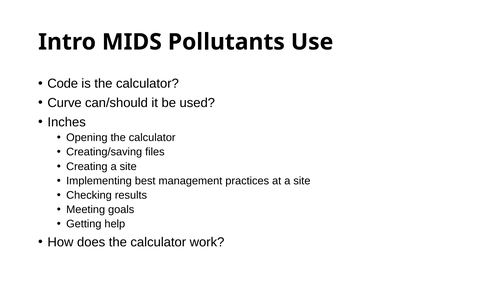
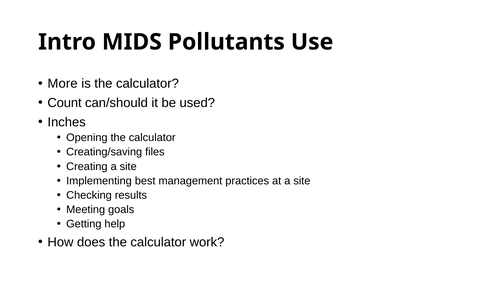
Code: Code -> More (63, 84)
Curve: Curve -> Count (65, 103)
